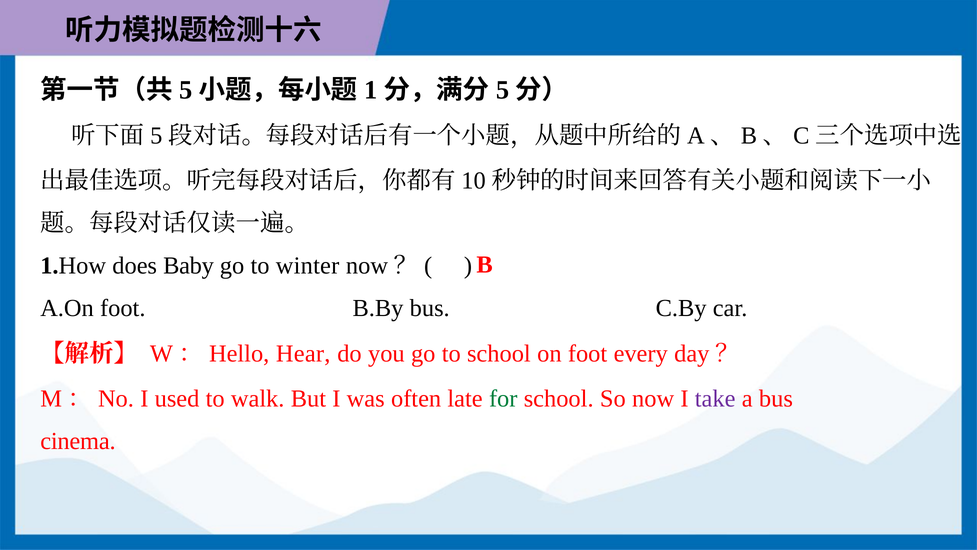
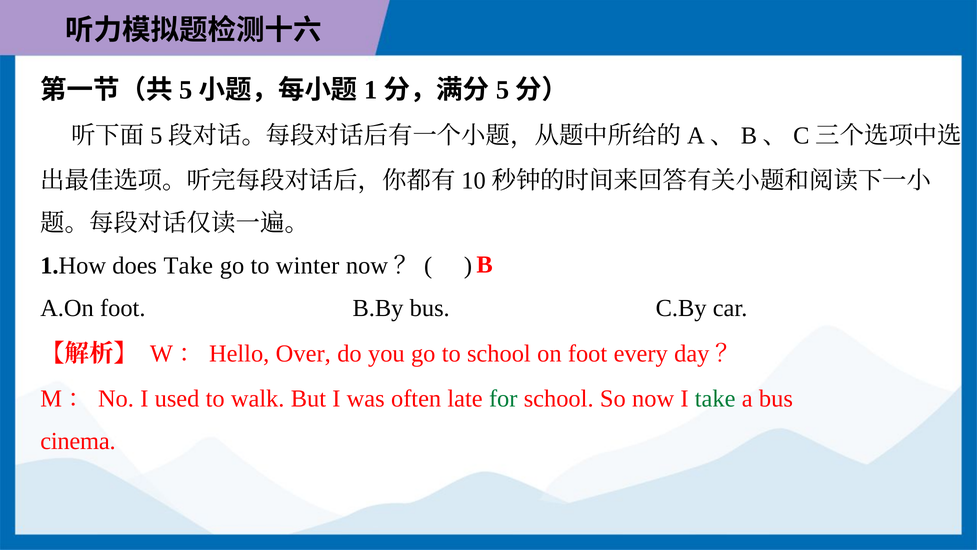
does Baby: Baby -> Take (188, 265)
Hear: Hear -> Over (303, 354)
take colour: purple -> green (715, 398)
